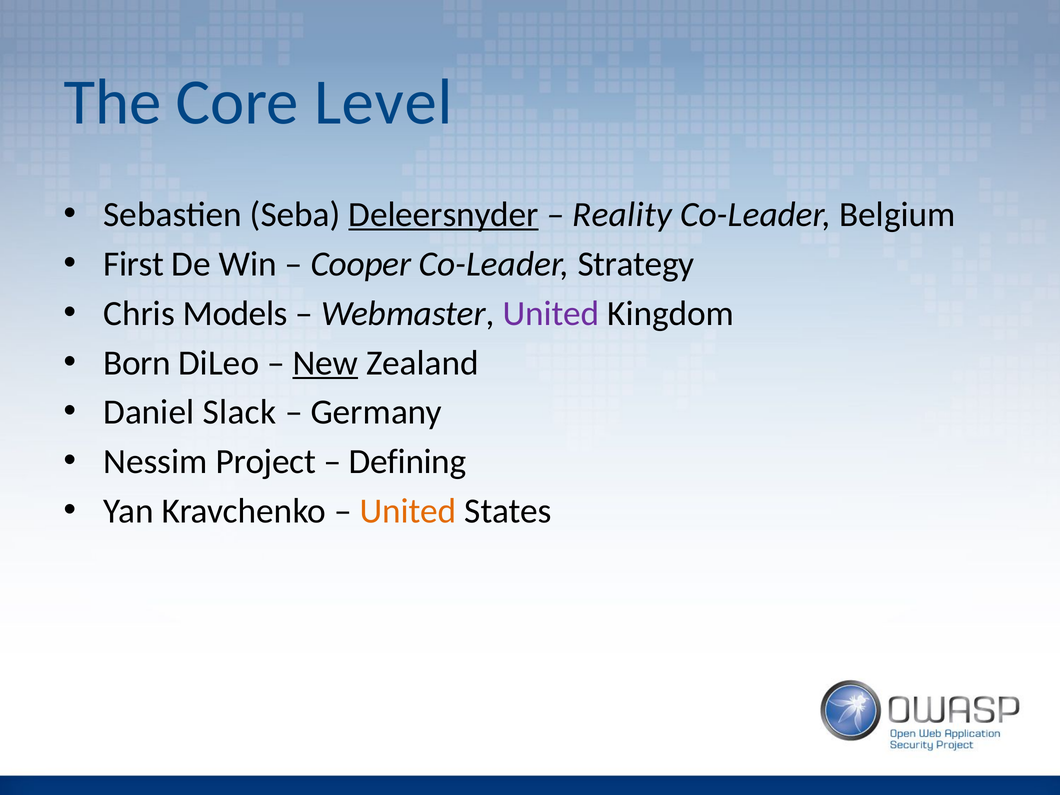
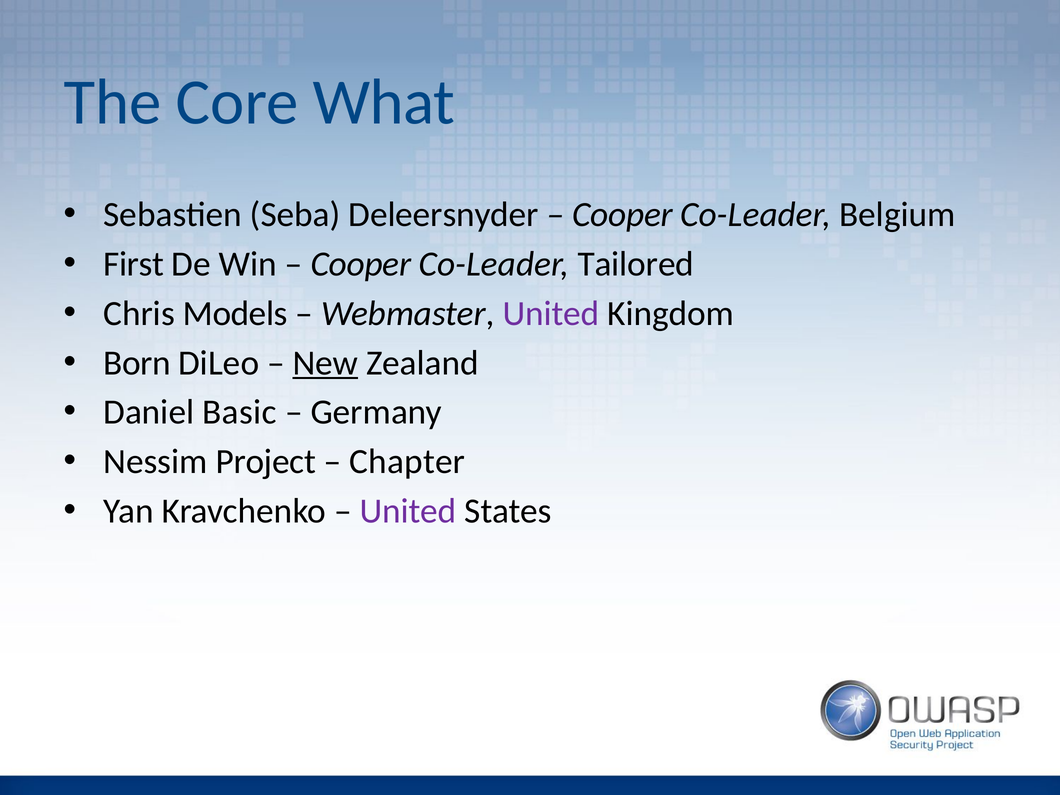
Level: Level -> What (384, 103)
Deleersnyder underline: present -> none (444, 214)
Reality: Reality -> Cooper (622, 214)
Strategy: Strategy -> Tailored (636, 264)
Slack: Slack -> Basic (239, 412)
Defining: Defining -> Chapter (407, 462)
United colour: orange -> purple (408, 511)
